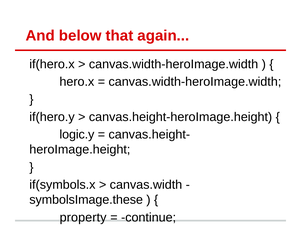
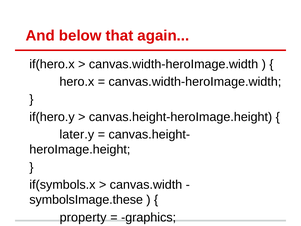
logic.y: logic.y -> later.y (77, 134)
continue: continue -> graphics (149, 217)
